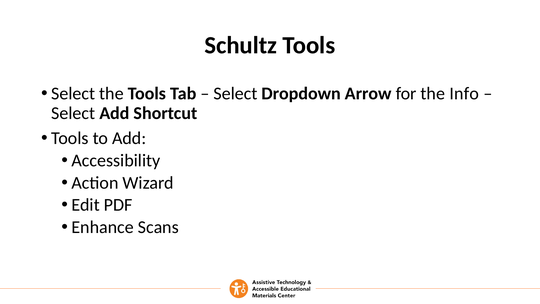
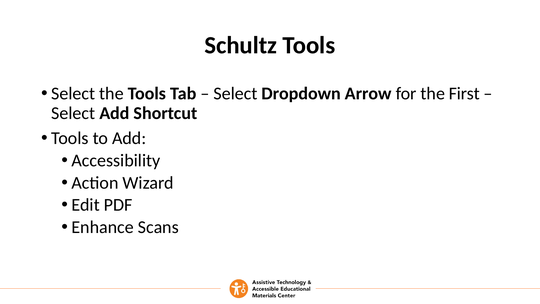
Info: Info -> First (464, 94)
